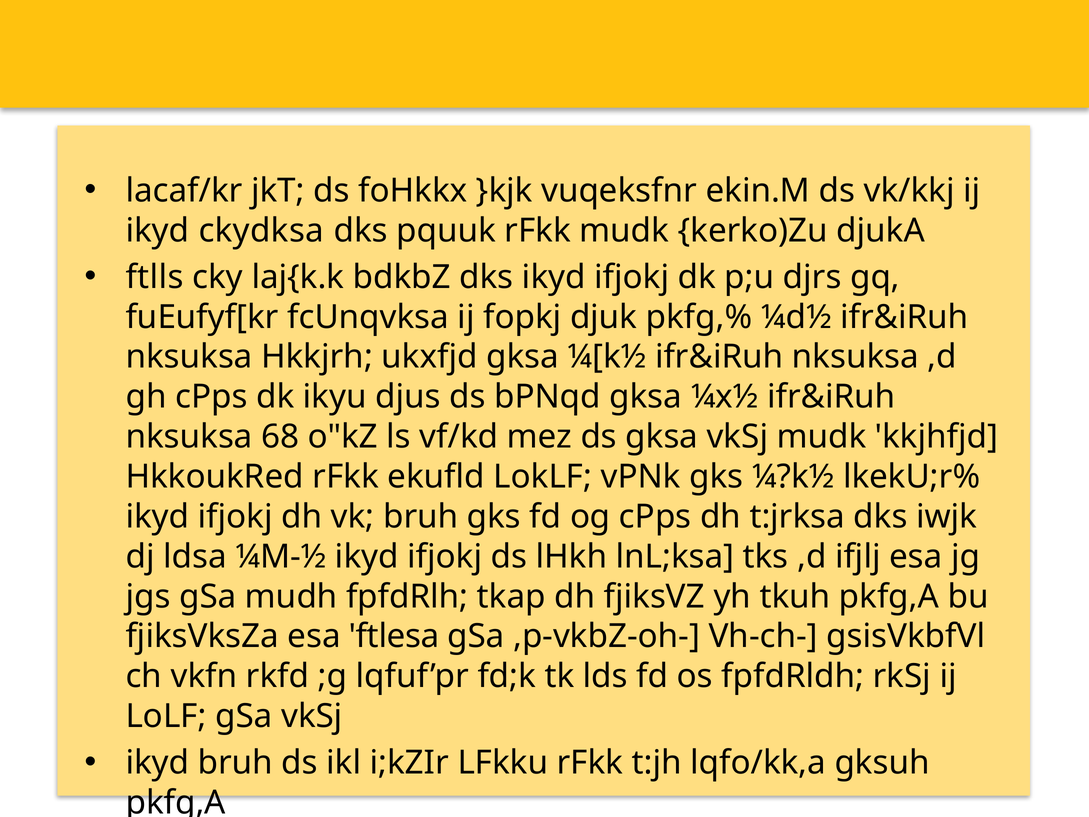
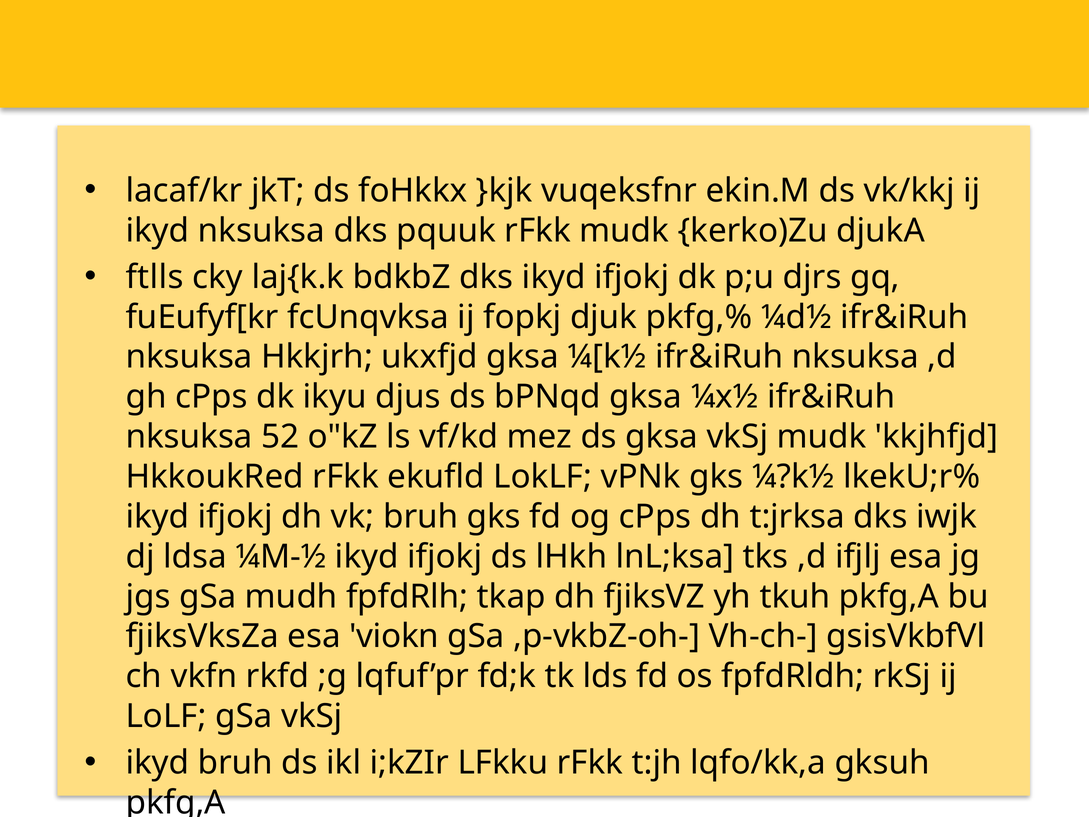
ikyd ckydksa: ckydksa -> nksuksa (261, 230)
68: 68 -> 52 (280, 437)
ftlesa: ftlesa -> viokn (394, 636)
